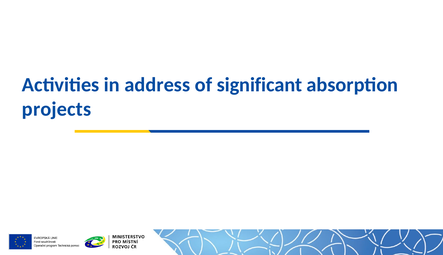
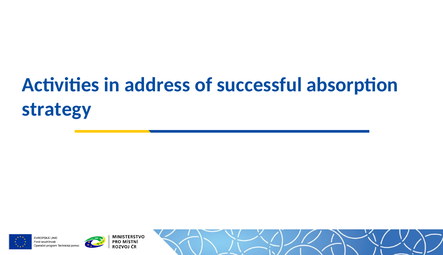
significant: significant -> successful (259, 85)
projects: projects -> strategy (57, 109)
